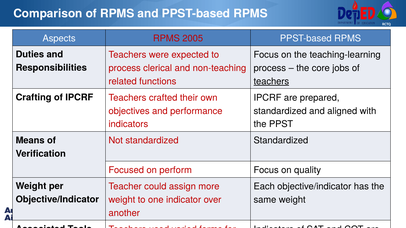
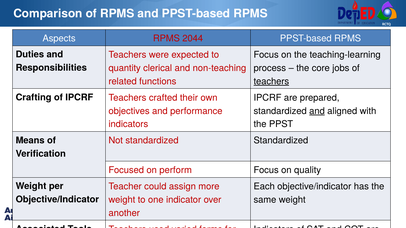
2005: 2005 -> 2044 (193, 39)
process: process -> quantity (125, 68)
and underline: none -> present (317, 111)
